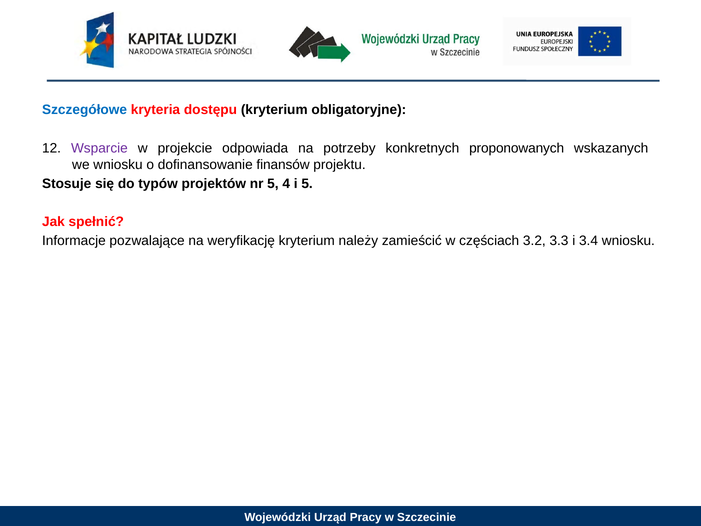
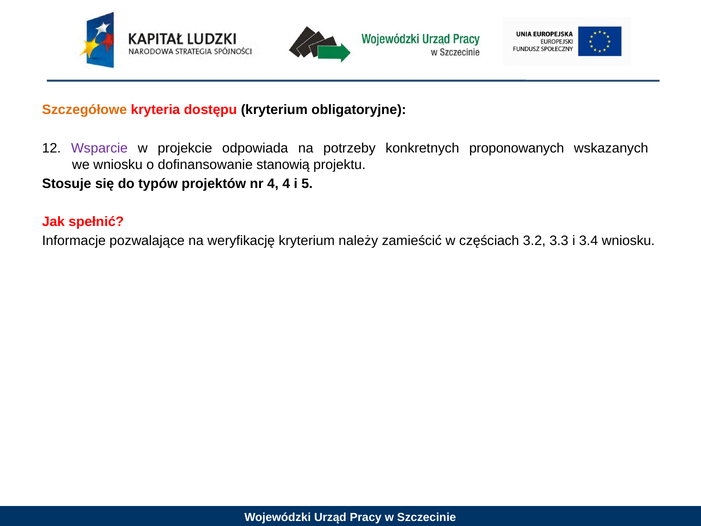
Szczegółowe colour: blue -> orange (85, 110)
finansów: finansów -> stanowią (283, 164)
nr 5: 5 -> 4 (273, 184)
